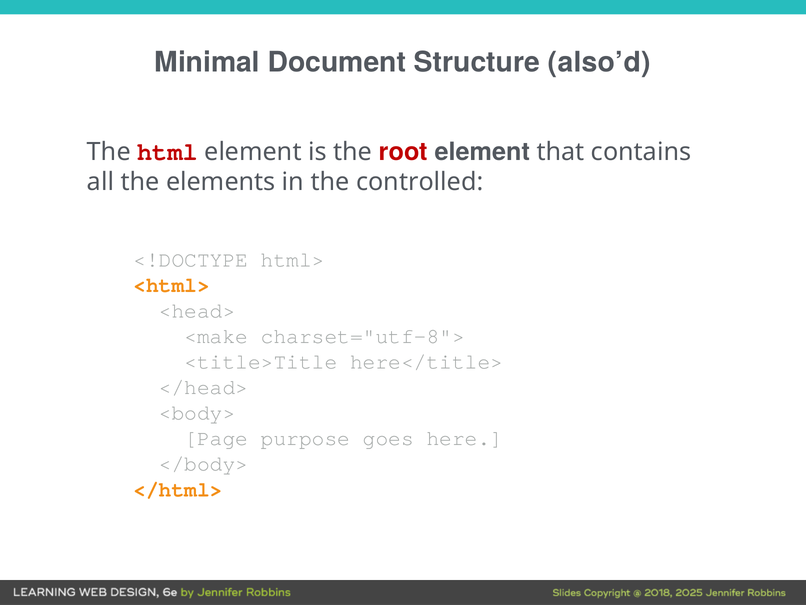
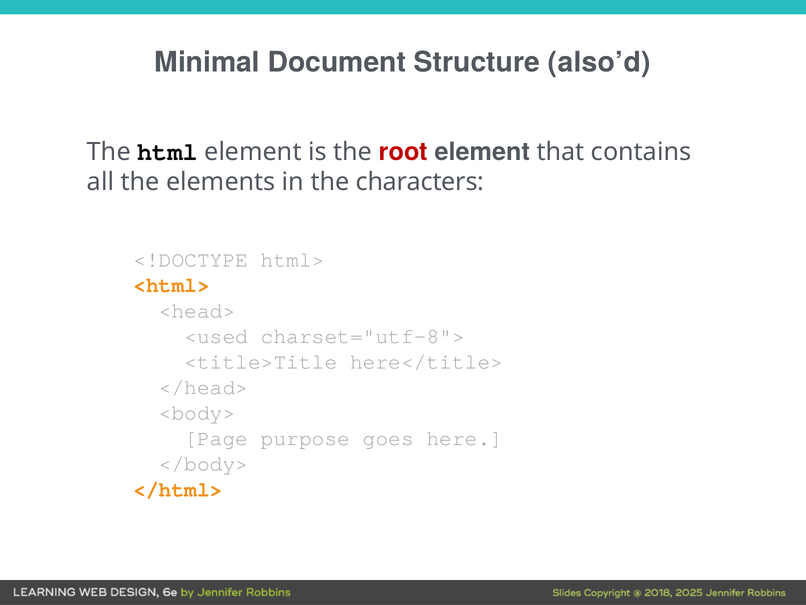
html colour: red -> black (168, 152)
controlled: controlled -> characters (420, 182)
<make: <make -> <used (216, 336)
